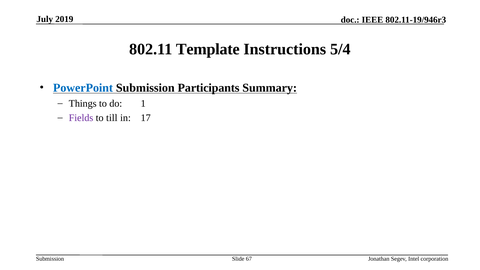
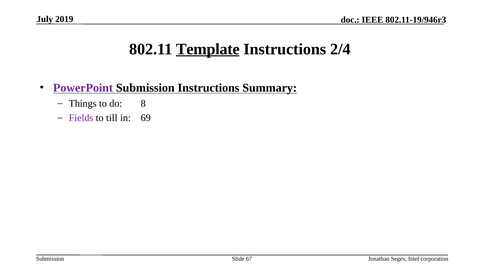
Template underline: none -> present (208, 49)
5/4: 5/4 -> 2/4 (340, 49)
PowerPoint colour: blue -> purple (83, 88)
Submission Participants: Participants -> Instructions (209, 88)
1: 1 -> 8 (143, 103)
17: 17 -> 69 (146, 118)
